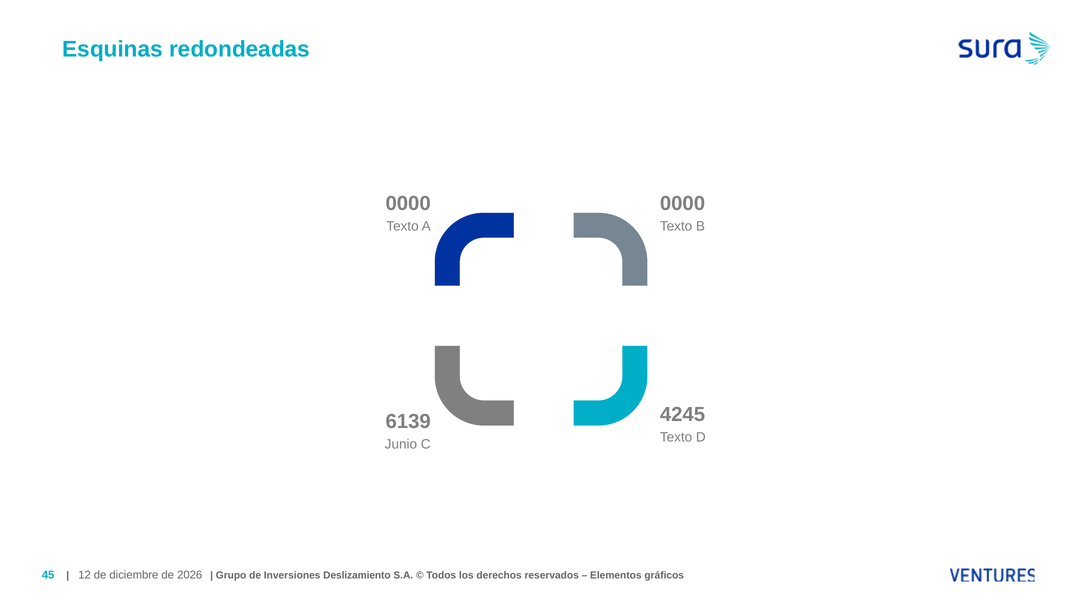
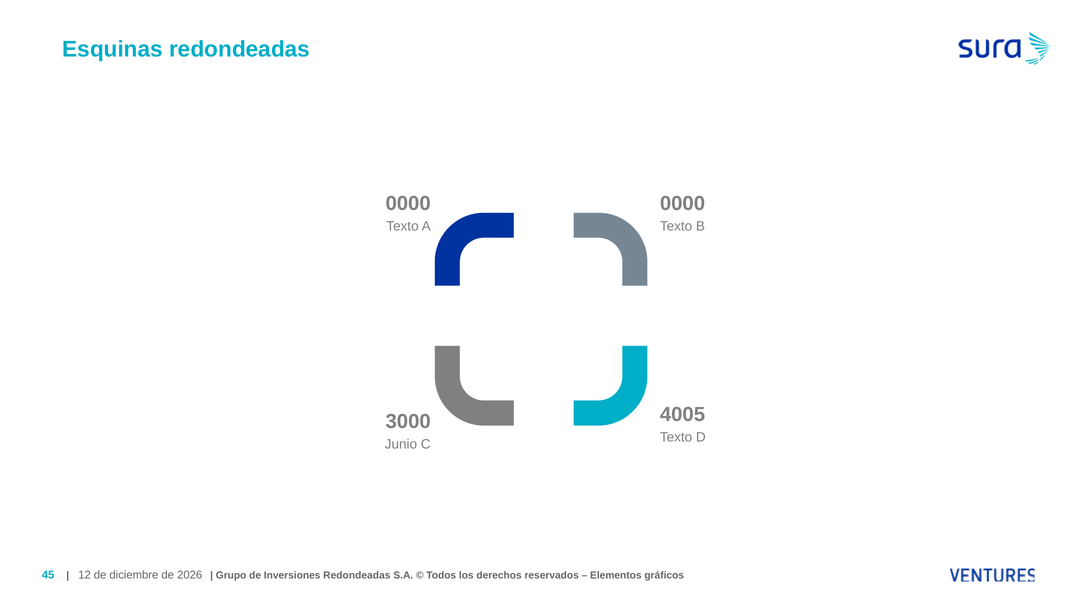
4245: 4245 -> 4005 (682, 414)
6139: 6139 -> 3000 (408, 421)
Inversiones Deslizamiento: Deslizamiento -> Redondeadas (357, 575)
